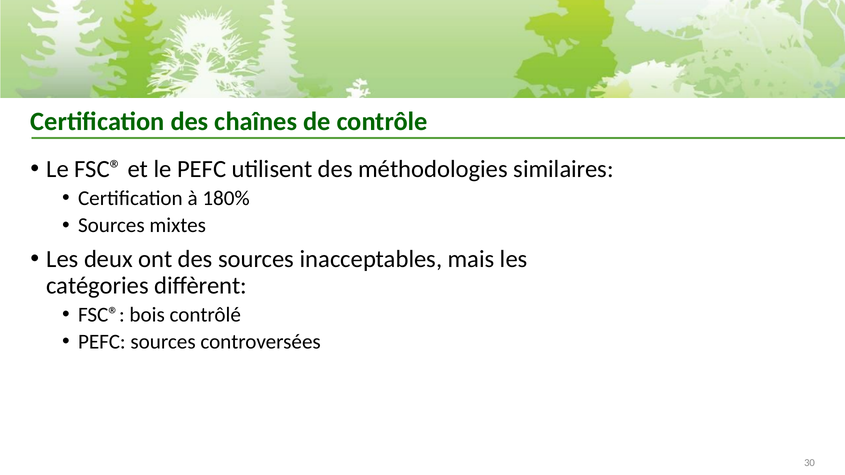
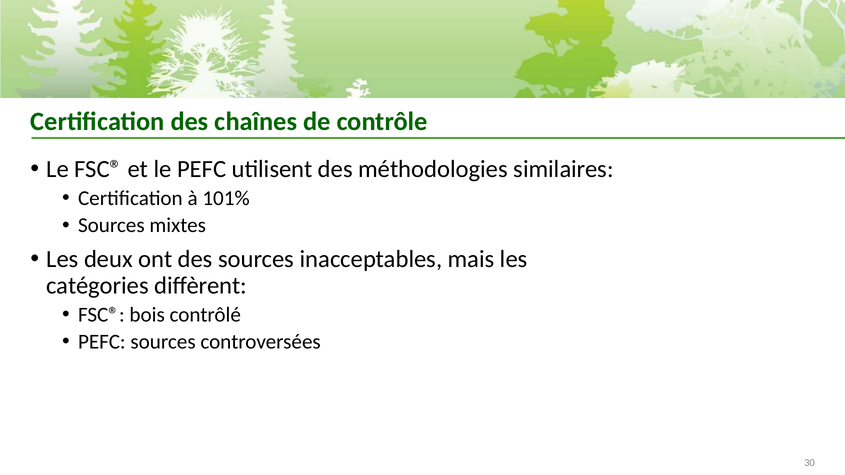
180%: 180% -> 101% (226, 198)
